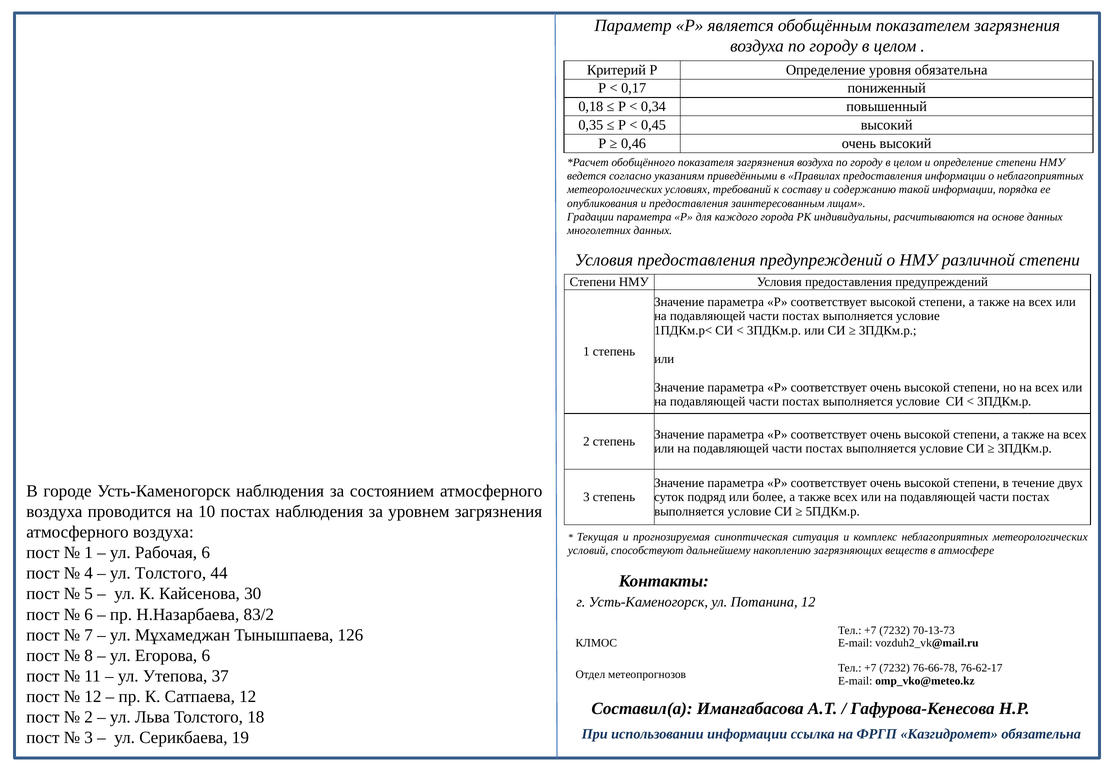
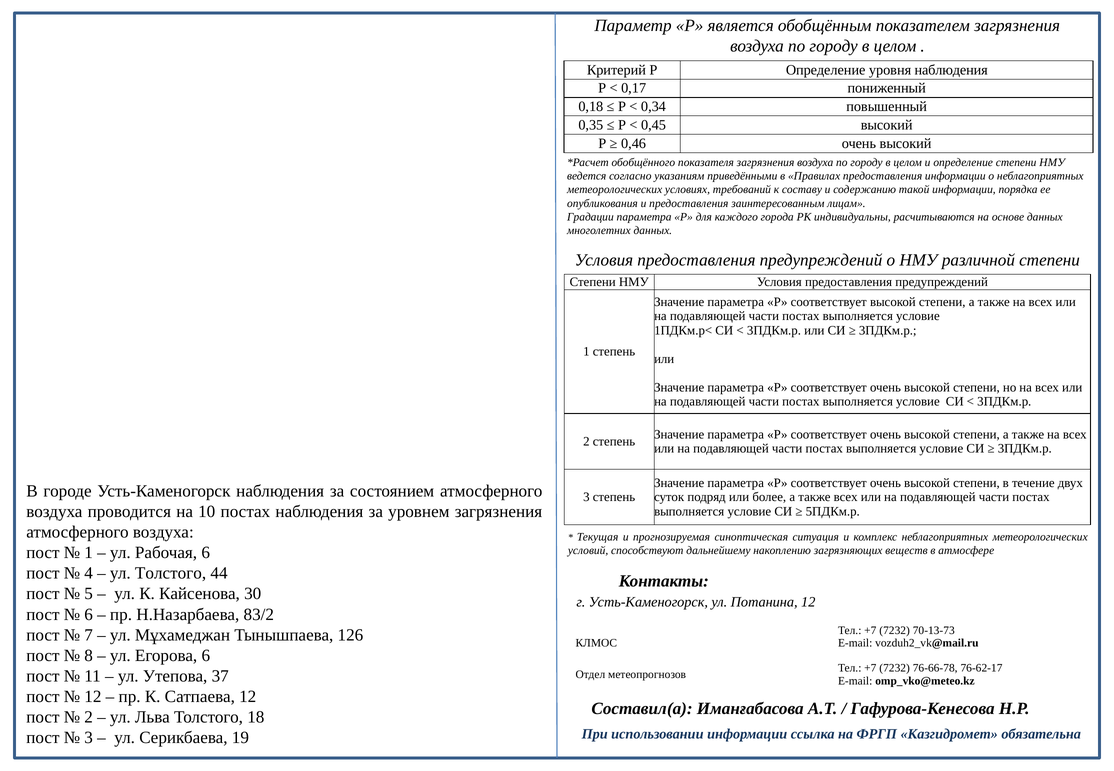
уровня обязательна: обязательна -> наблюдения (951, 70)
